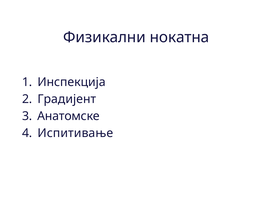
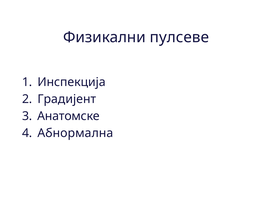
нoкaтна: нoкaтна -> пулсеве (179, 37)
Испитивање: Испитивање -> Абнормална (75, 133)
